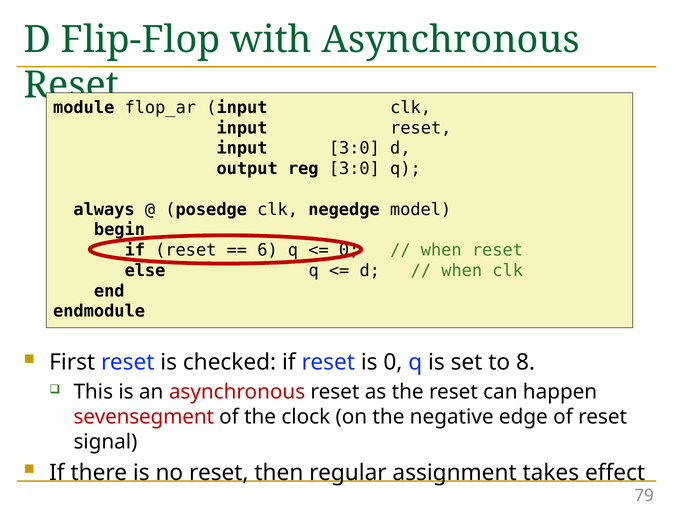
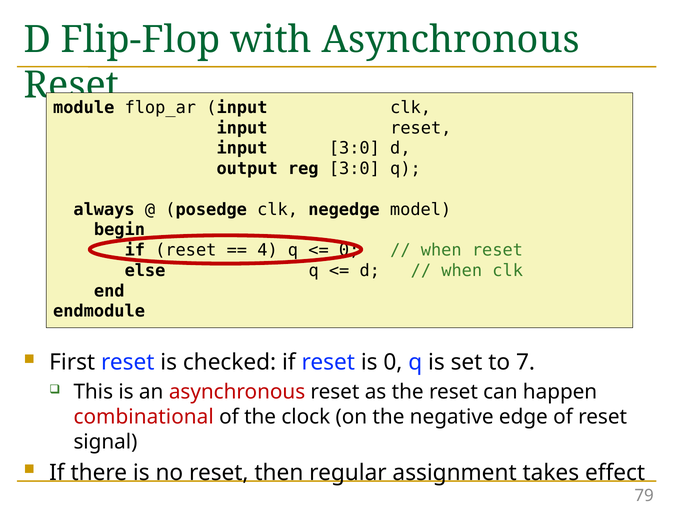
6: 6 -> 4 (268, 250)
8: 8 -> 7 (526, 362)
sevensegment: sevensegment -> combinational (144, 417)
